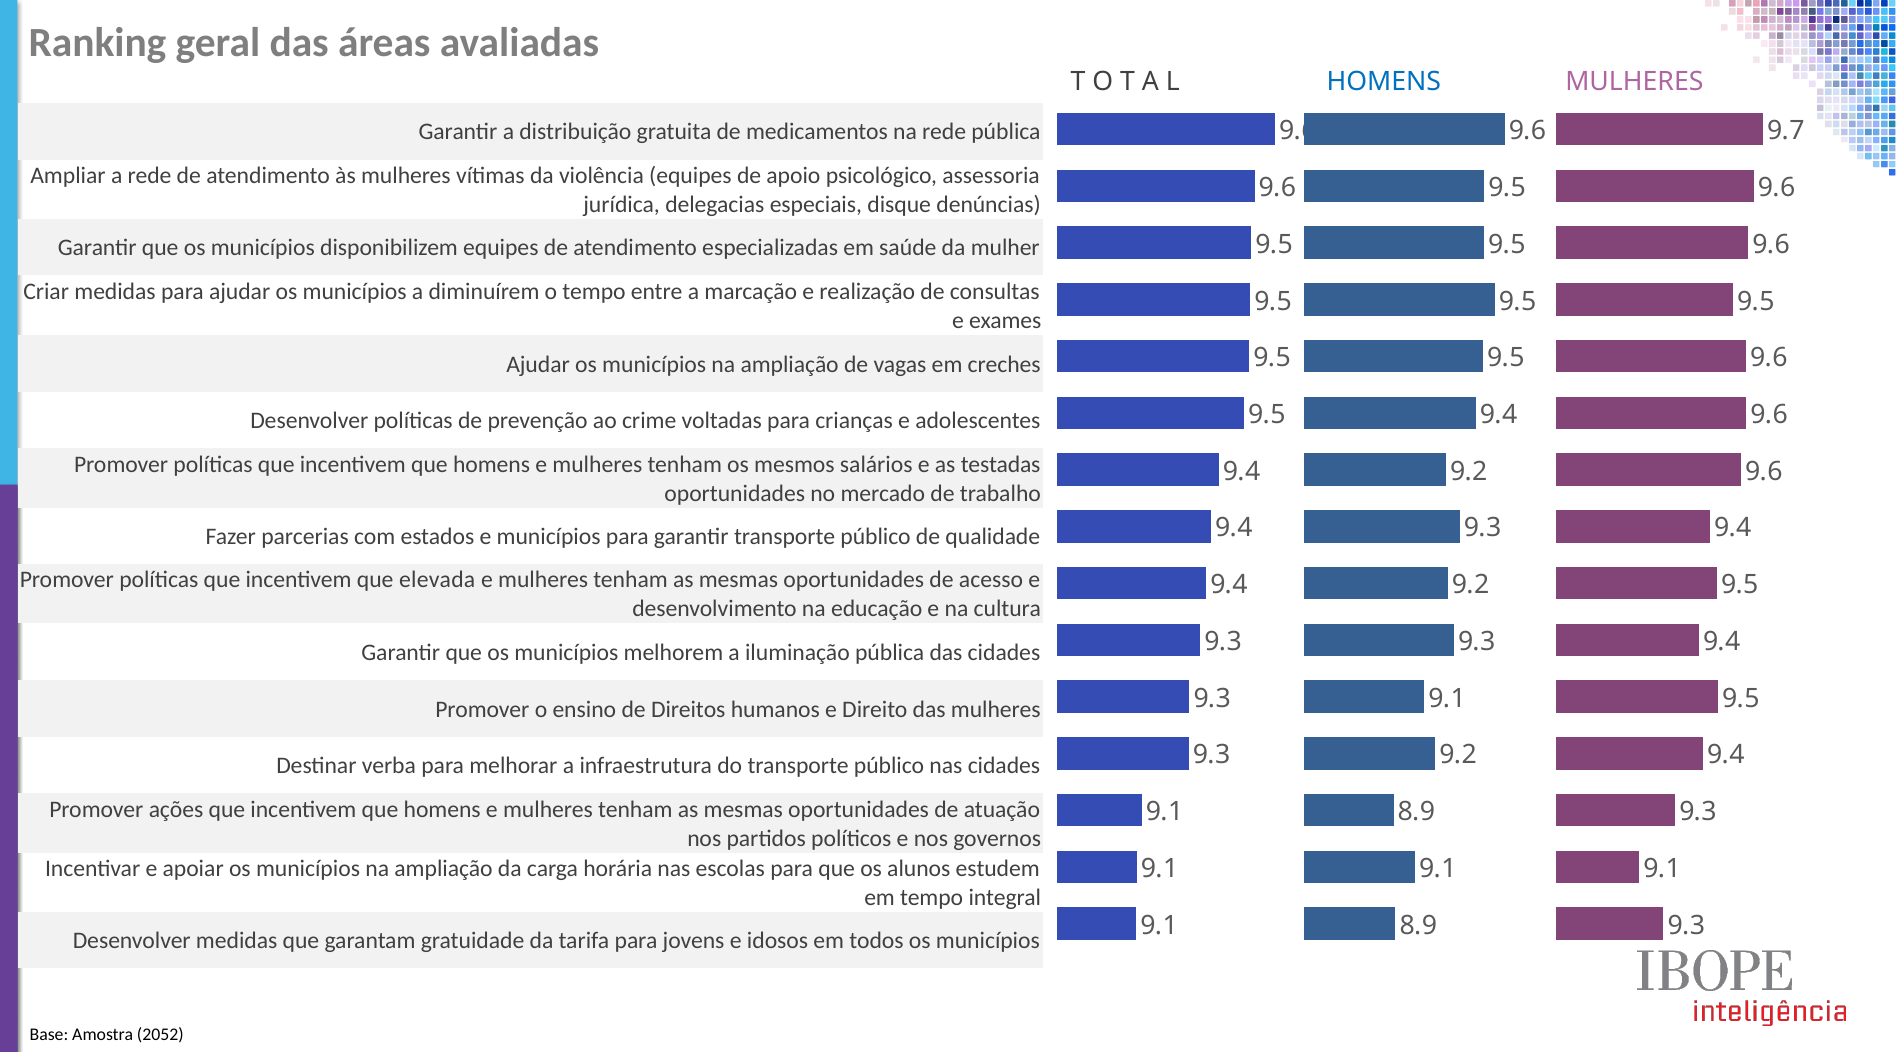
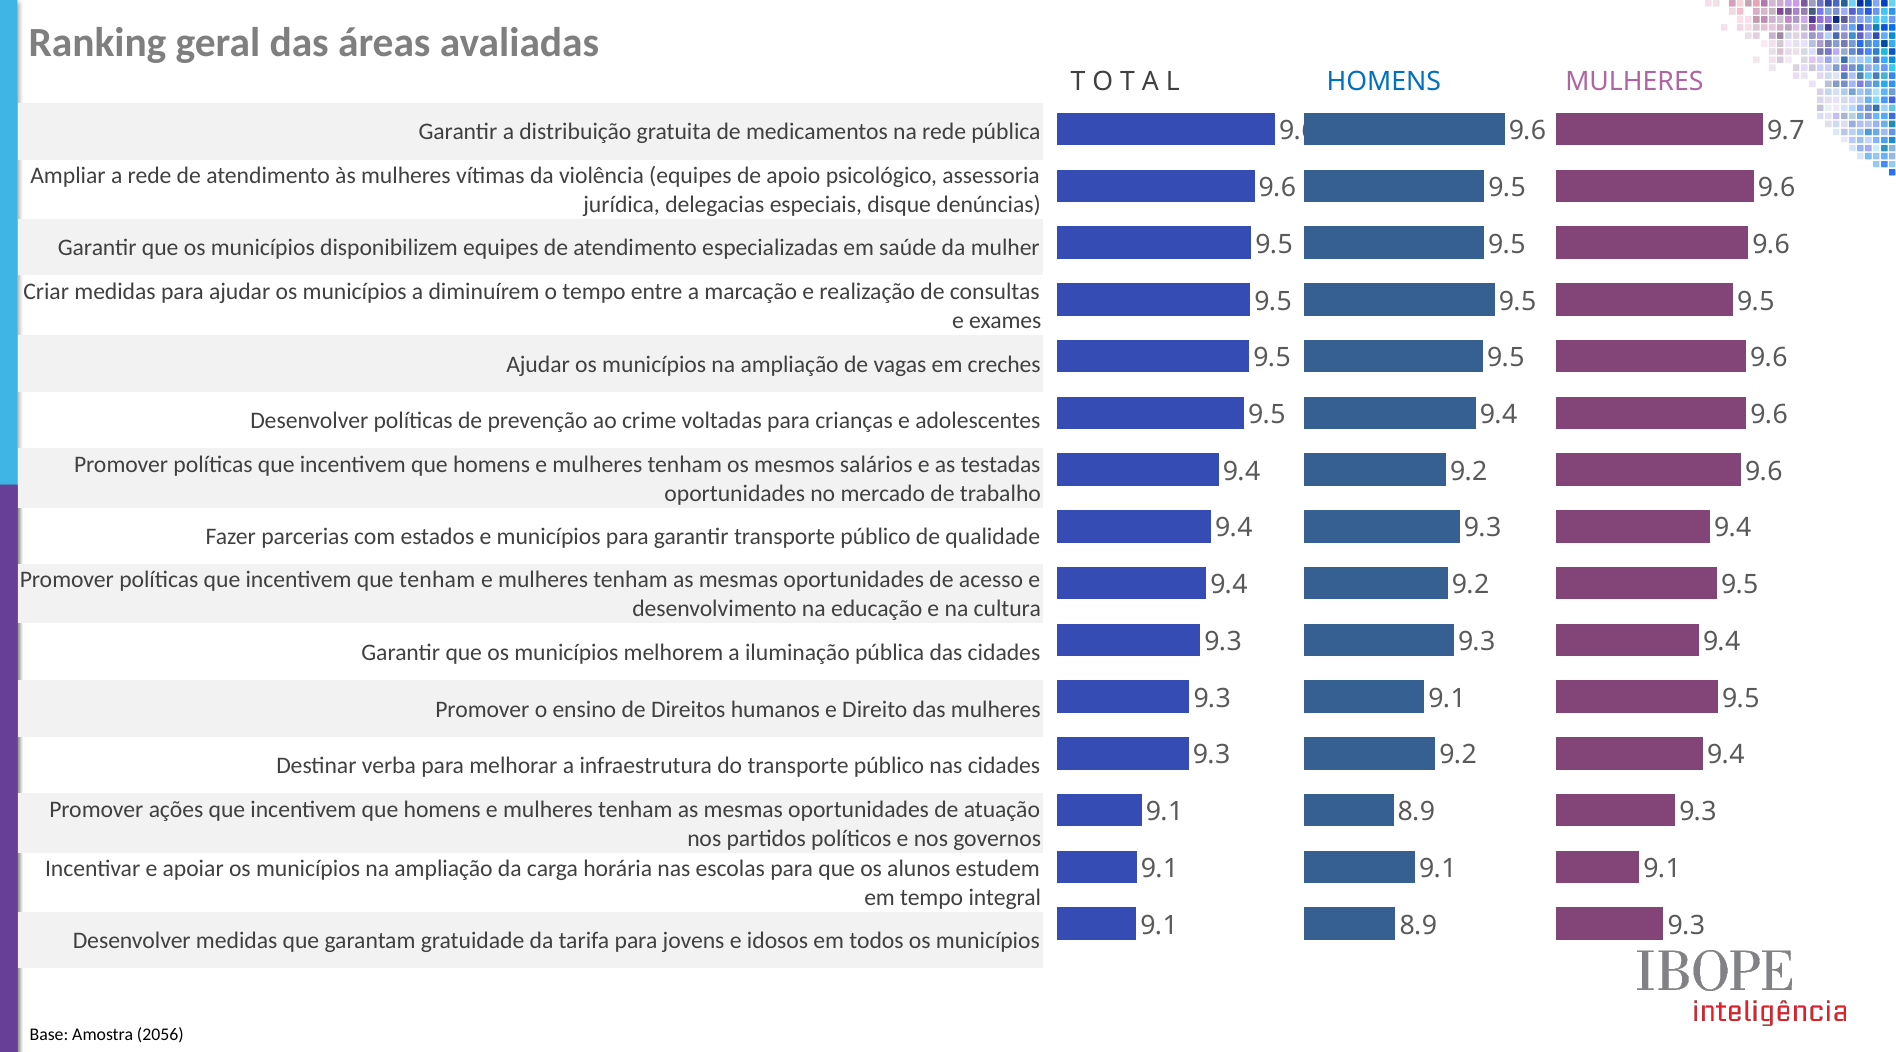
que elevada: elevada -> tenham (437, 580)
2052: 2052 -> 2056 (160, 1034)
